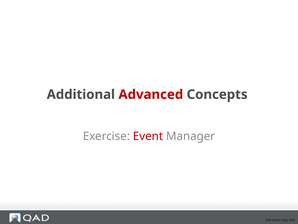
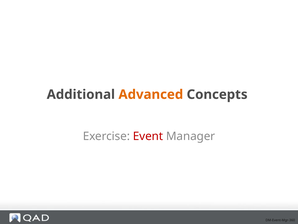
Advanced colour: red -> orange (151, 94)
